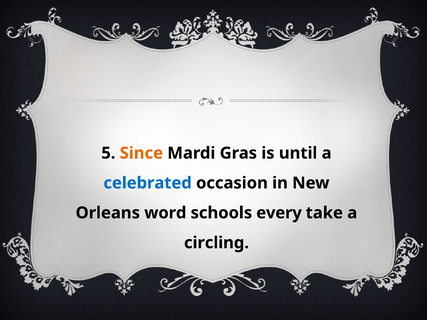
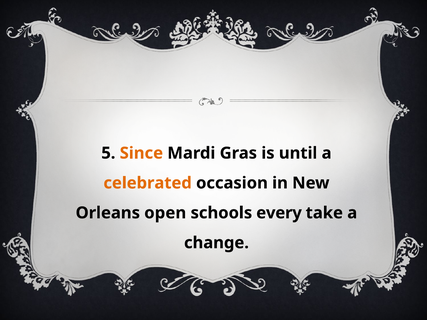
celebrated colour: blue -> orange (148, 183)
word: word -> open (165, 213)
circling: circling -> change (216, 243)
